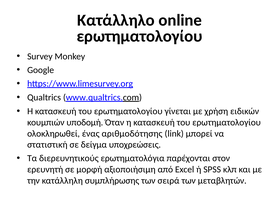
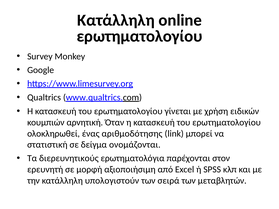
Κατάλληλο: Κατάλληλο -> Κατάλληλη (116, 20)
υποδομή: υποδομή -> αρνητική (85, 123)
υποχρεώσεις: υποχρεώσεις -> ονομάζονται (135, 145)
συμπλήρωσης: συμπλήρωσης -> υπολογιστούν (112, 181)
